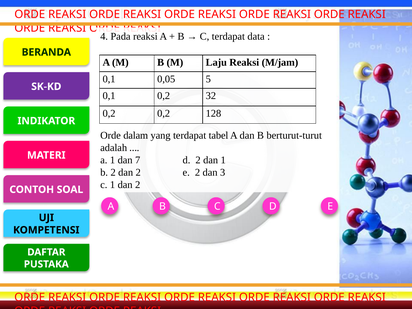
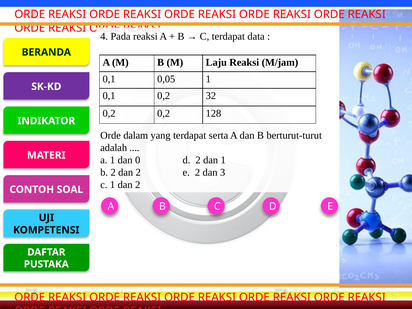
0,05 5: 5 -> 1 (208, 79)
tabel: tabel -> serta (218, 135)
7: 7 -> 0 (138, 160)
